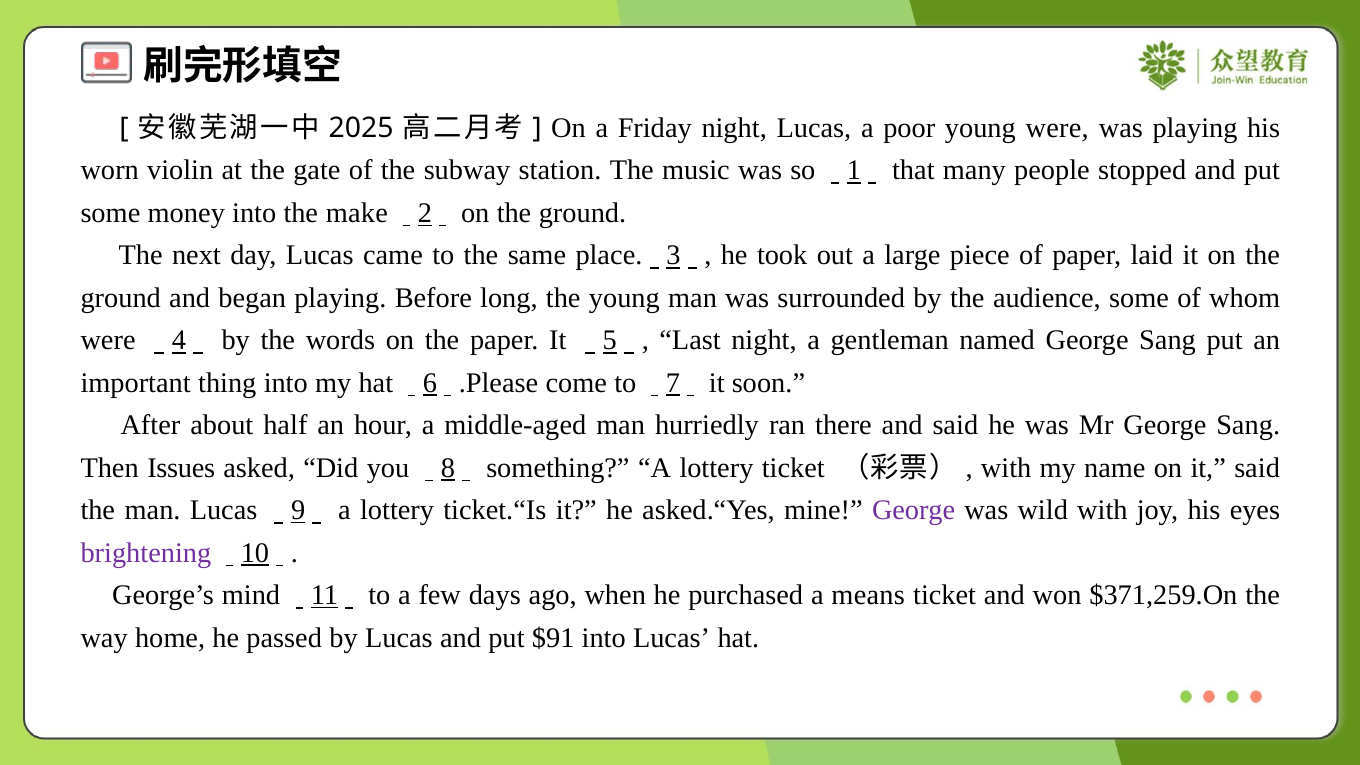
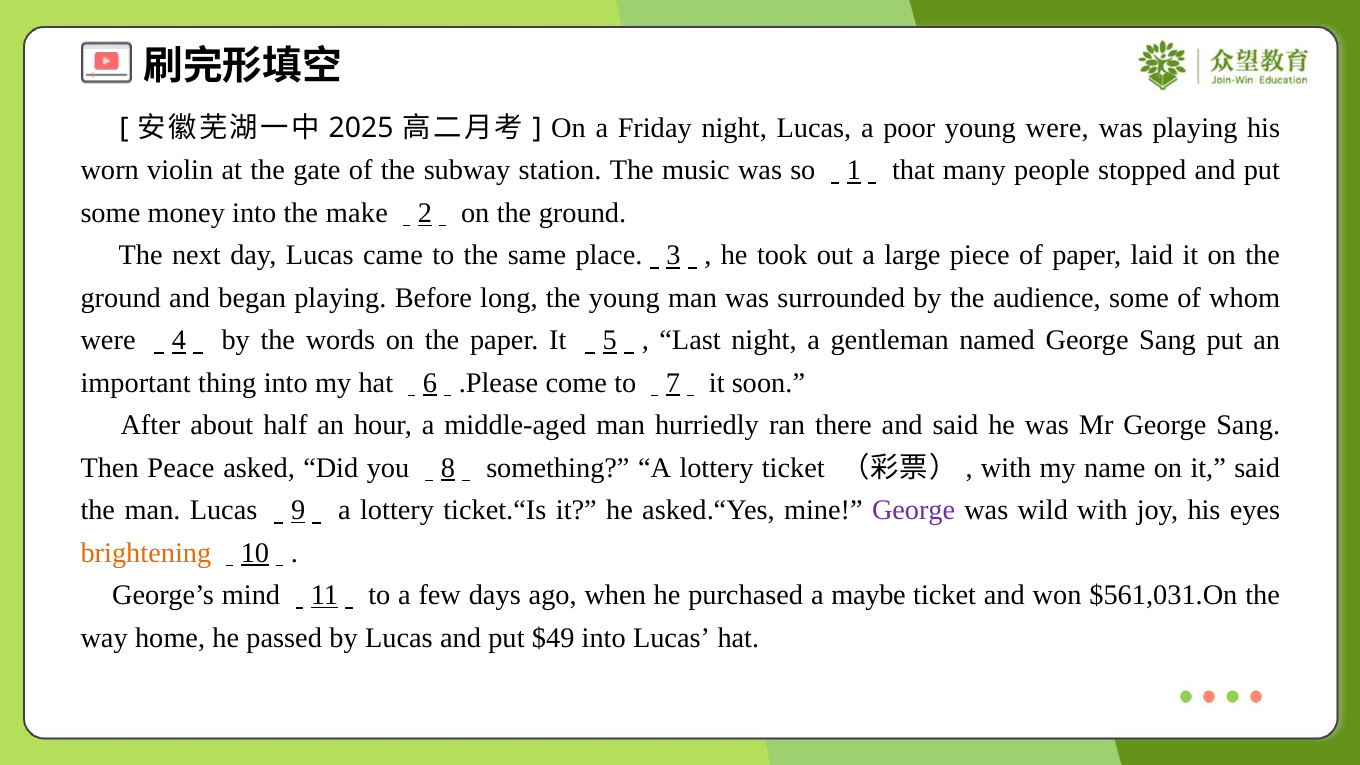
Issues: Issues -> Peace (181, 468)
brightening colour: purple -> orange (146, 553)
means: means -> maybe (869, 595)
$371,259.On: $371,259.On -> $561,031.On (1163, 595)
$91: $91 -> $49 (553, 638)
